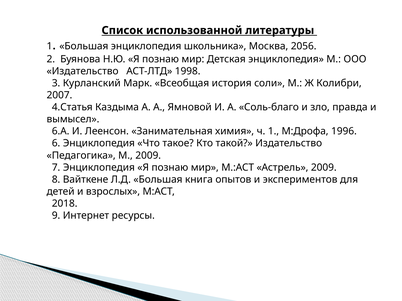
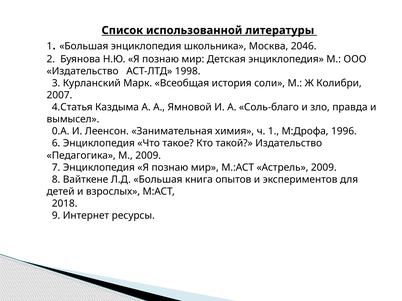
2056: 2056 -> 2046 (304, 46)
6.А: 6.А -> 0.А (61, 132)
